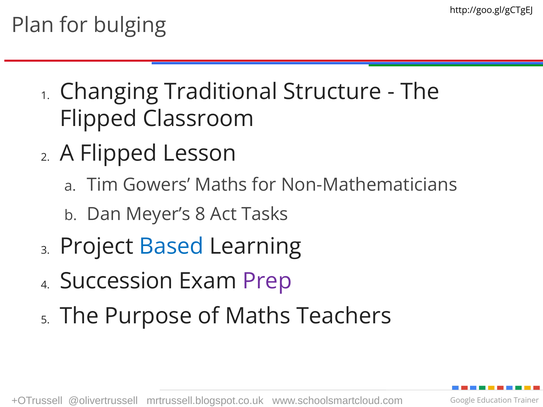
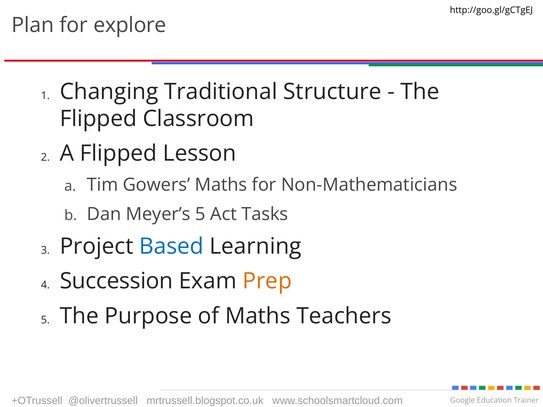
bulging: bulging -> explore (130, 25)
Meyer’s 8: 8 -> 5 (200, 214)
Prep colour: purple -> orange (267, 281)
